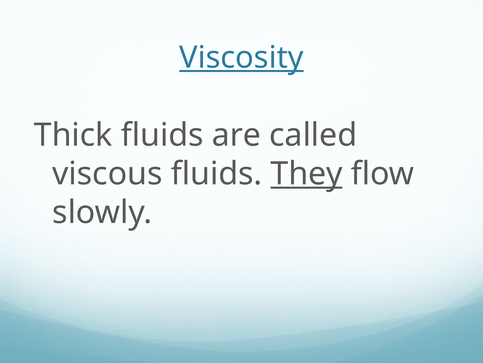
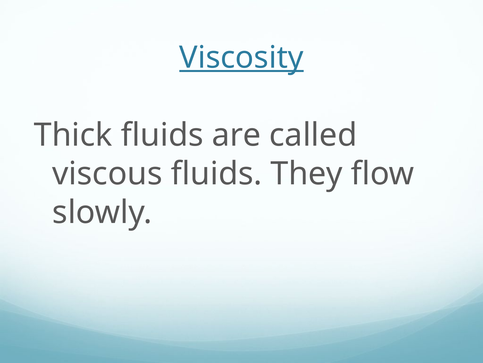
They underline: present -> none (307, 173)
